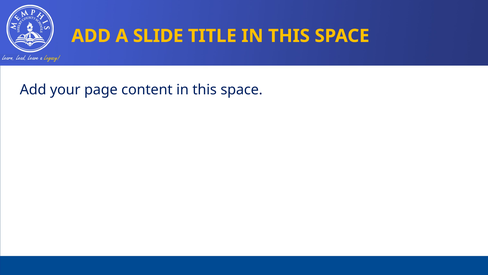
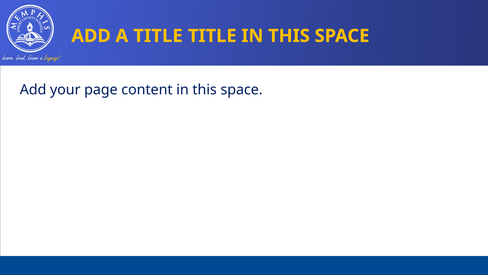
A SLIDE: SLIDE -> TITLE (158, 36)
